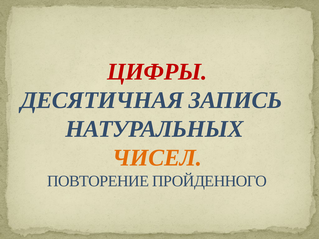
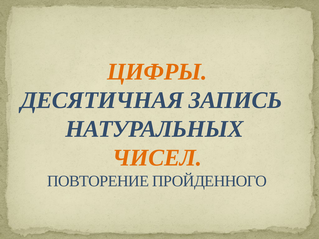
ЦИФРЫ colour: red -> orange (157, 72)
